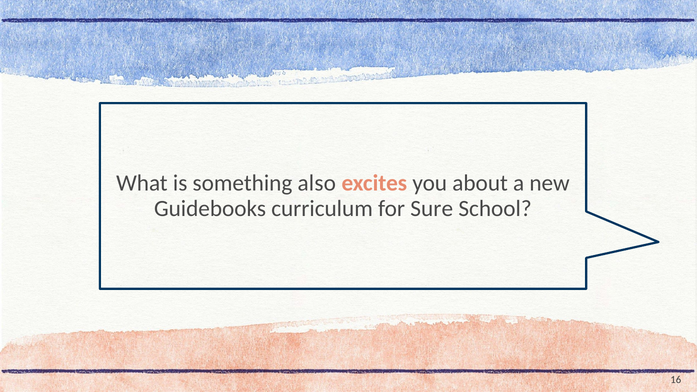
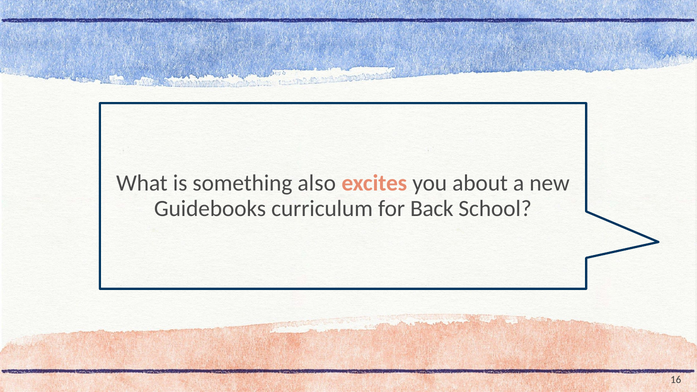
Sure: Sure -> Back (432, 208)
